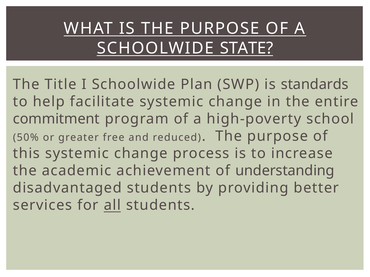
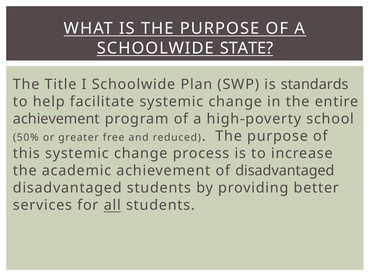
commitment: commitment -> achievement (56, 119)
of understanding: understanding -> disadvantaged (285, 171)
